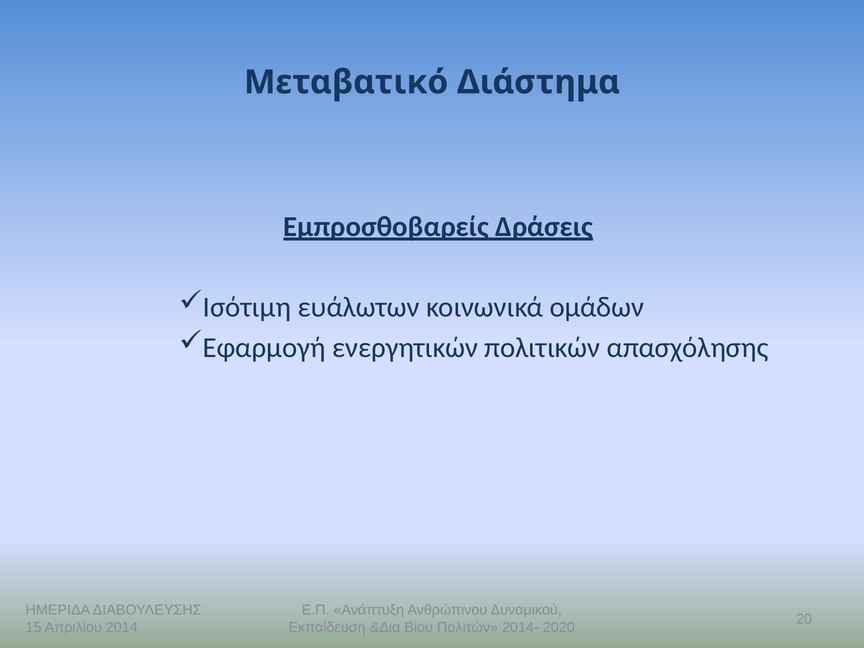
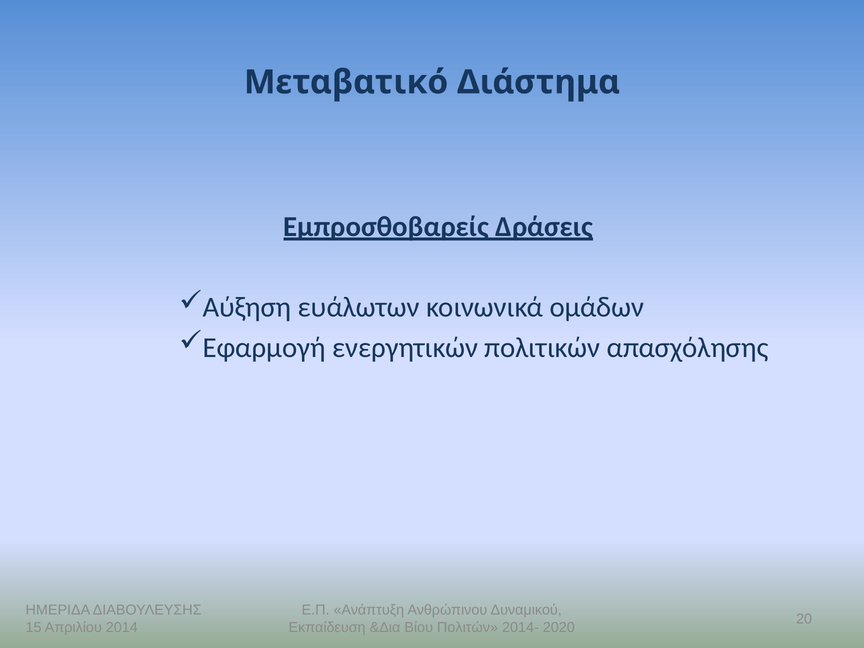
Ισότιμη: Ισότιμη -> Αύξηση (247, 307)
